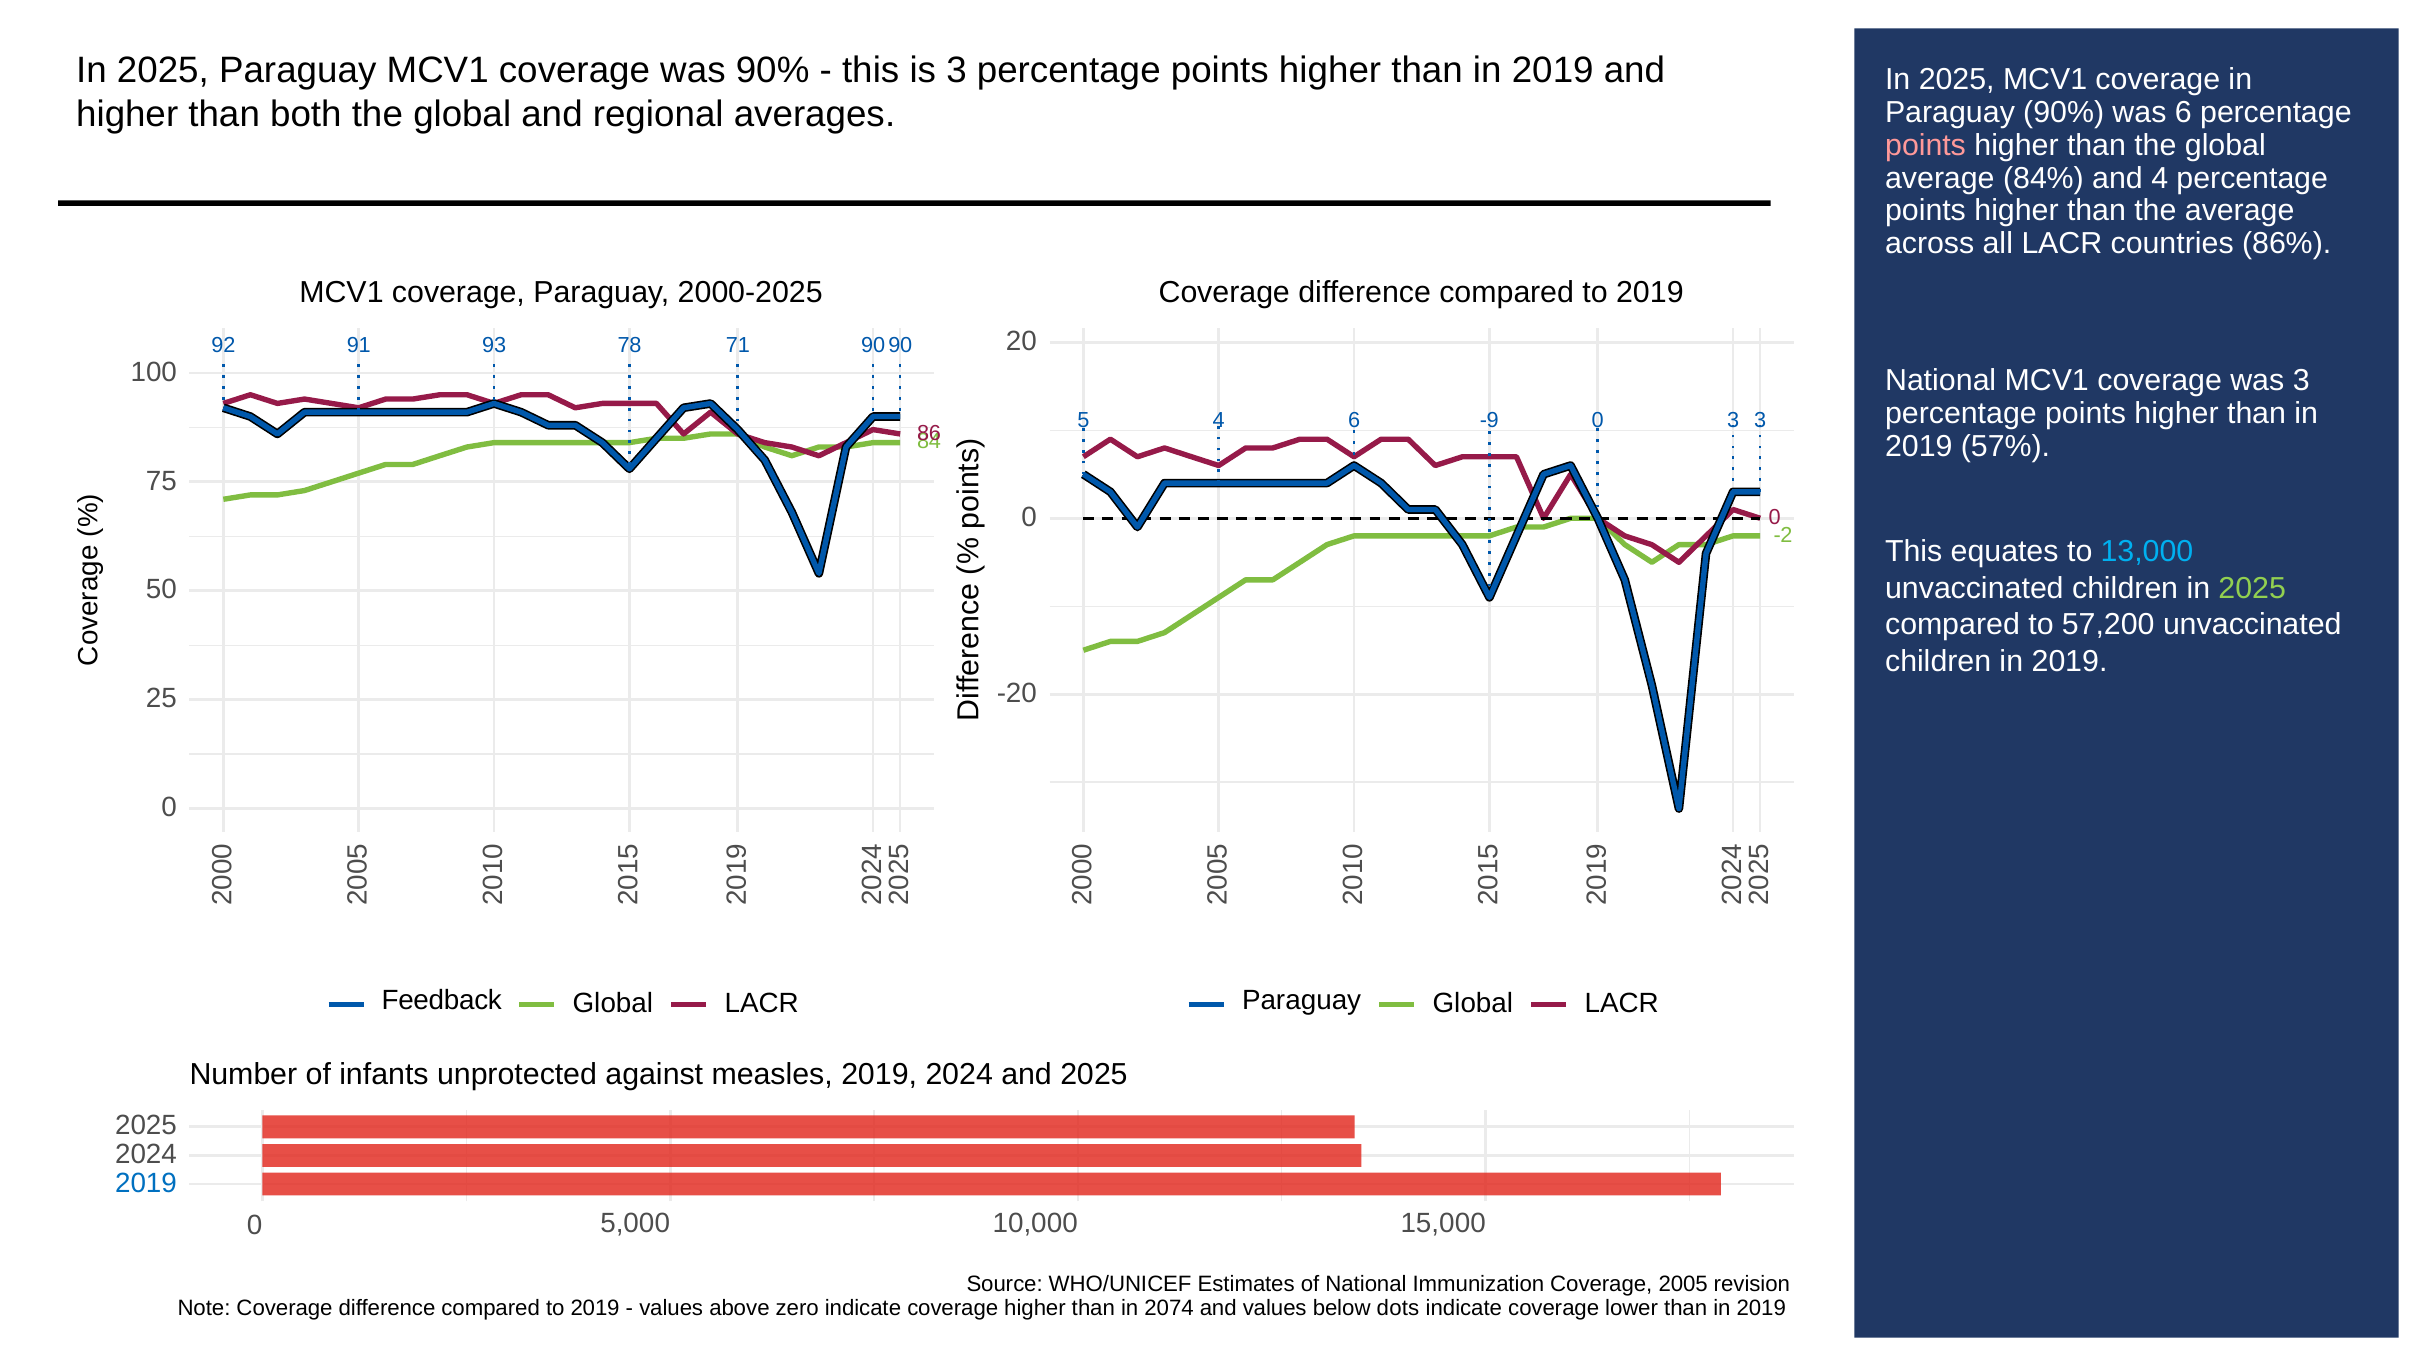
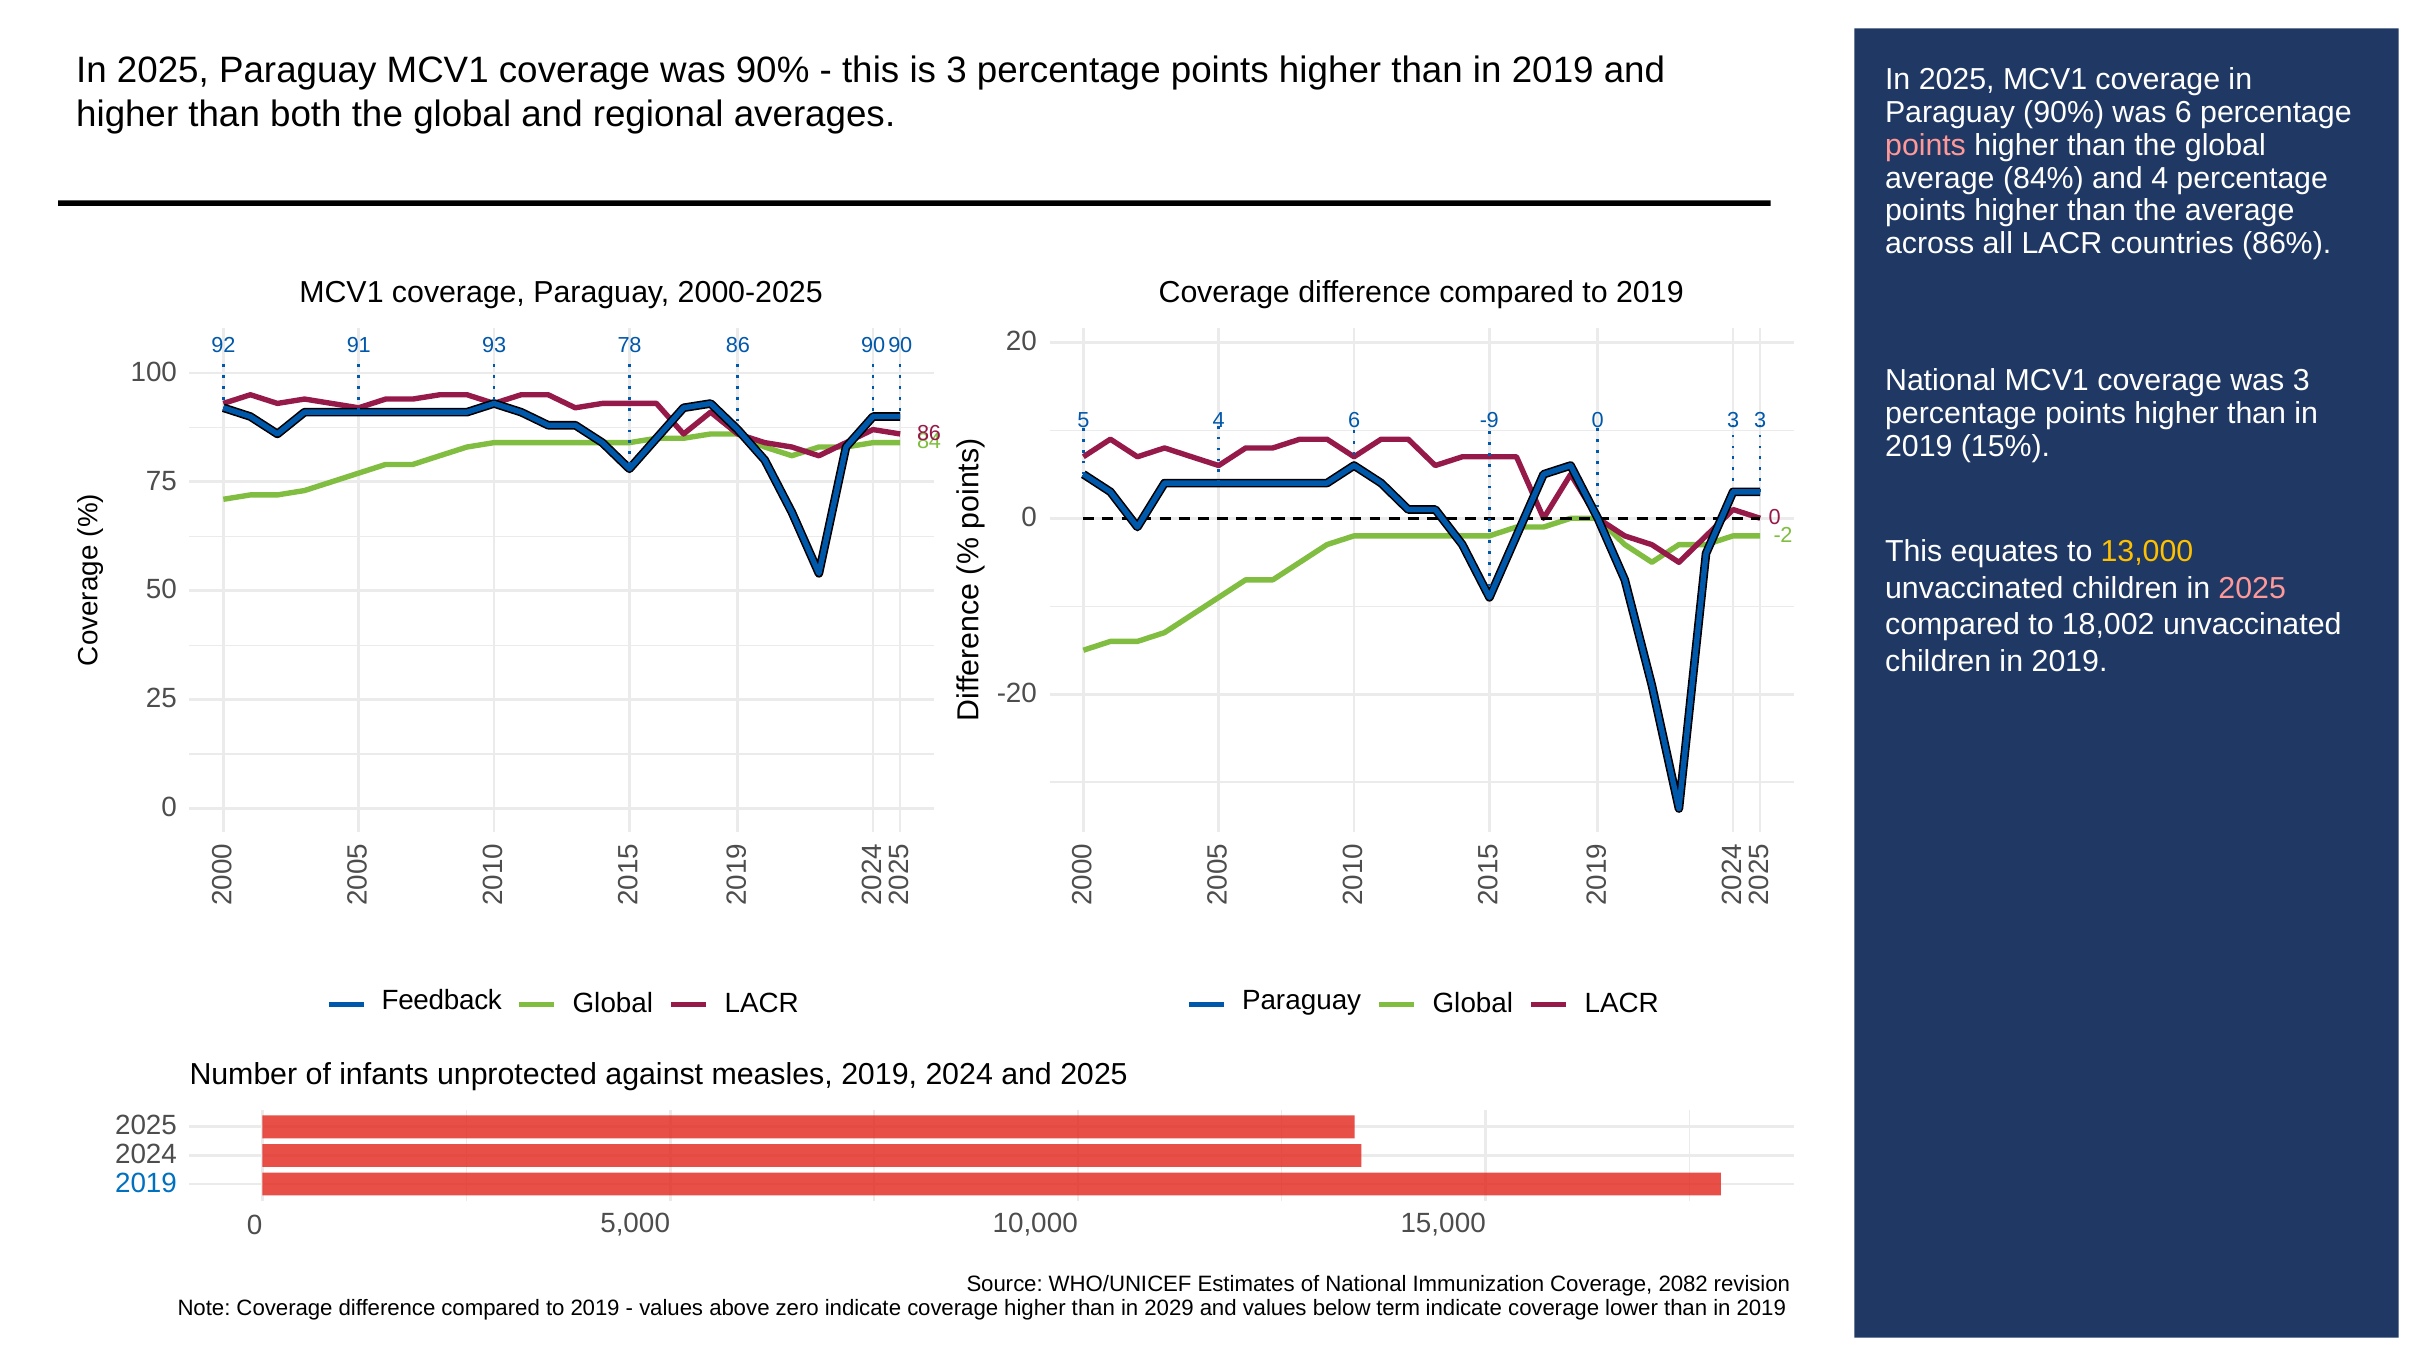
78 71: 71 -> 86 (738, 346)
57%: 57% -> 15% (2005, 447)
13,000 colour: light blue -> yellow (2147, 552)
2025 colour: light green -> pink (2252, 589)
57,200: 57,200 -> 18,002 (2108, 625)
2005: 2005 -> 2082 (1683, 1284)
2074: 2074 -> 2029 (1169, 1308)
dots: dots -> term (1398, 1308)
